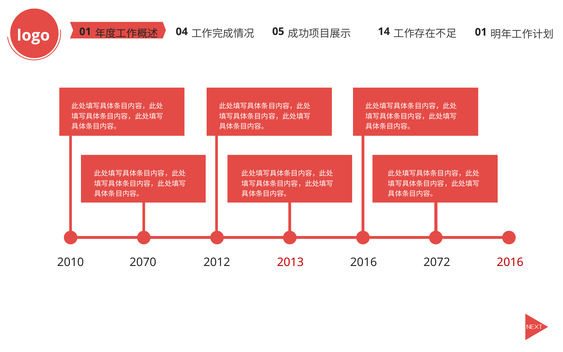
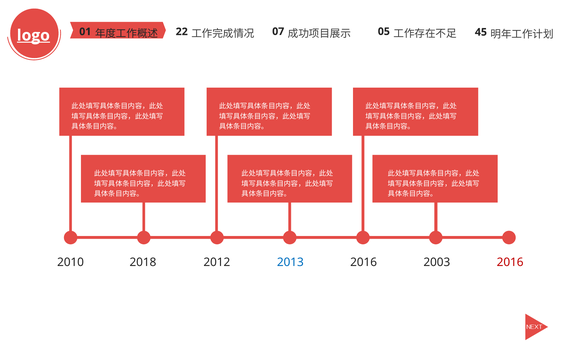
logo underline: none -> present (33, 35)
04: 04 -> 22 (182, 32)
05: 05 -> 07 (278, 31)
14: 14 -> 05 (384, 31)
01: 01 -> 45 (481, 32)
2070: 2070 -> 2018 (143, 262)
2013 colour: red -> blue (290, 262)
2072: 2072 -> 2003 (437, 262)
